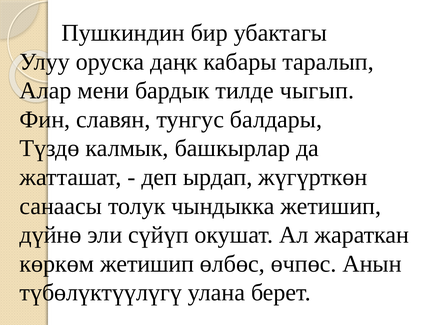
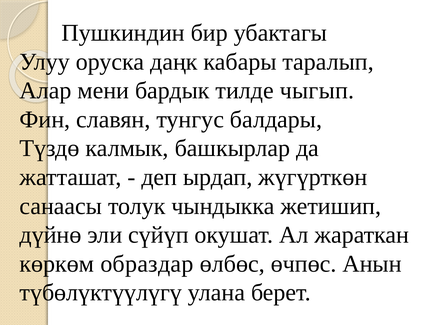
көркөм жетишип: жетишип -> образдар (147, 264)
